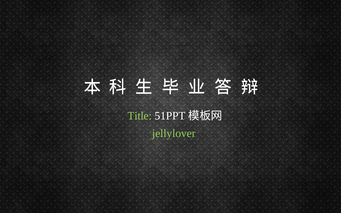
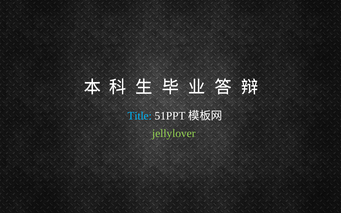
Title colour: light green -> light blue (140, 116)
